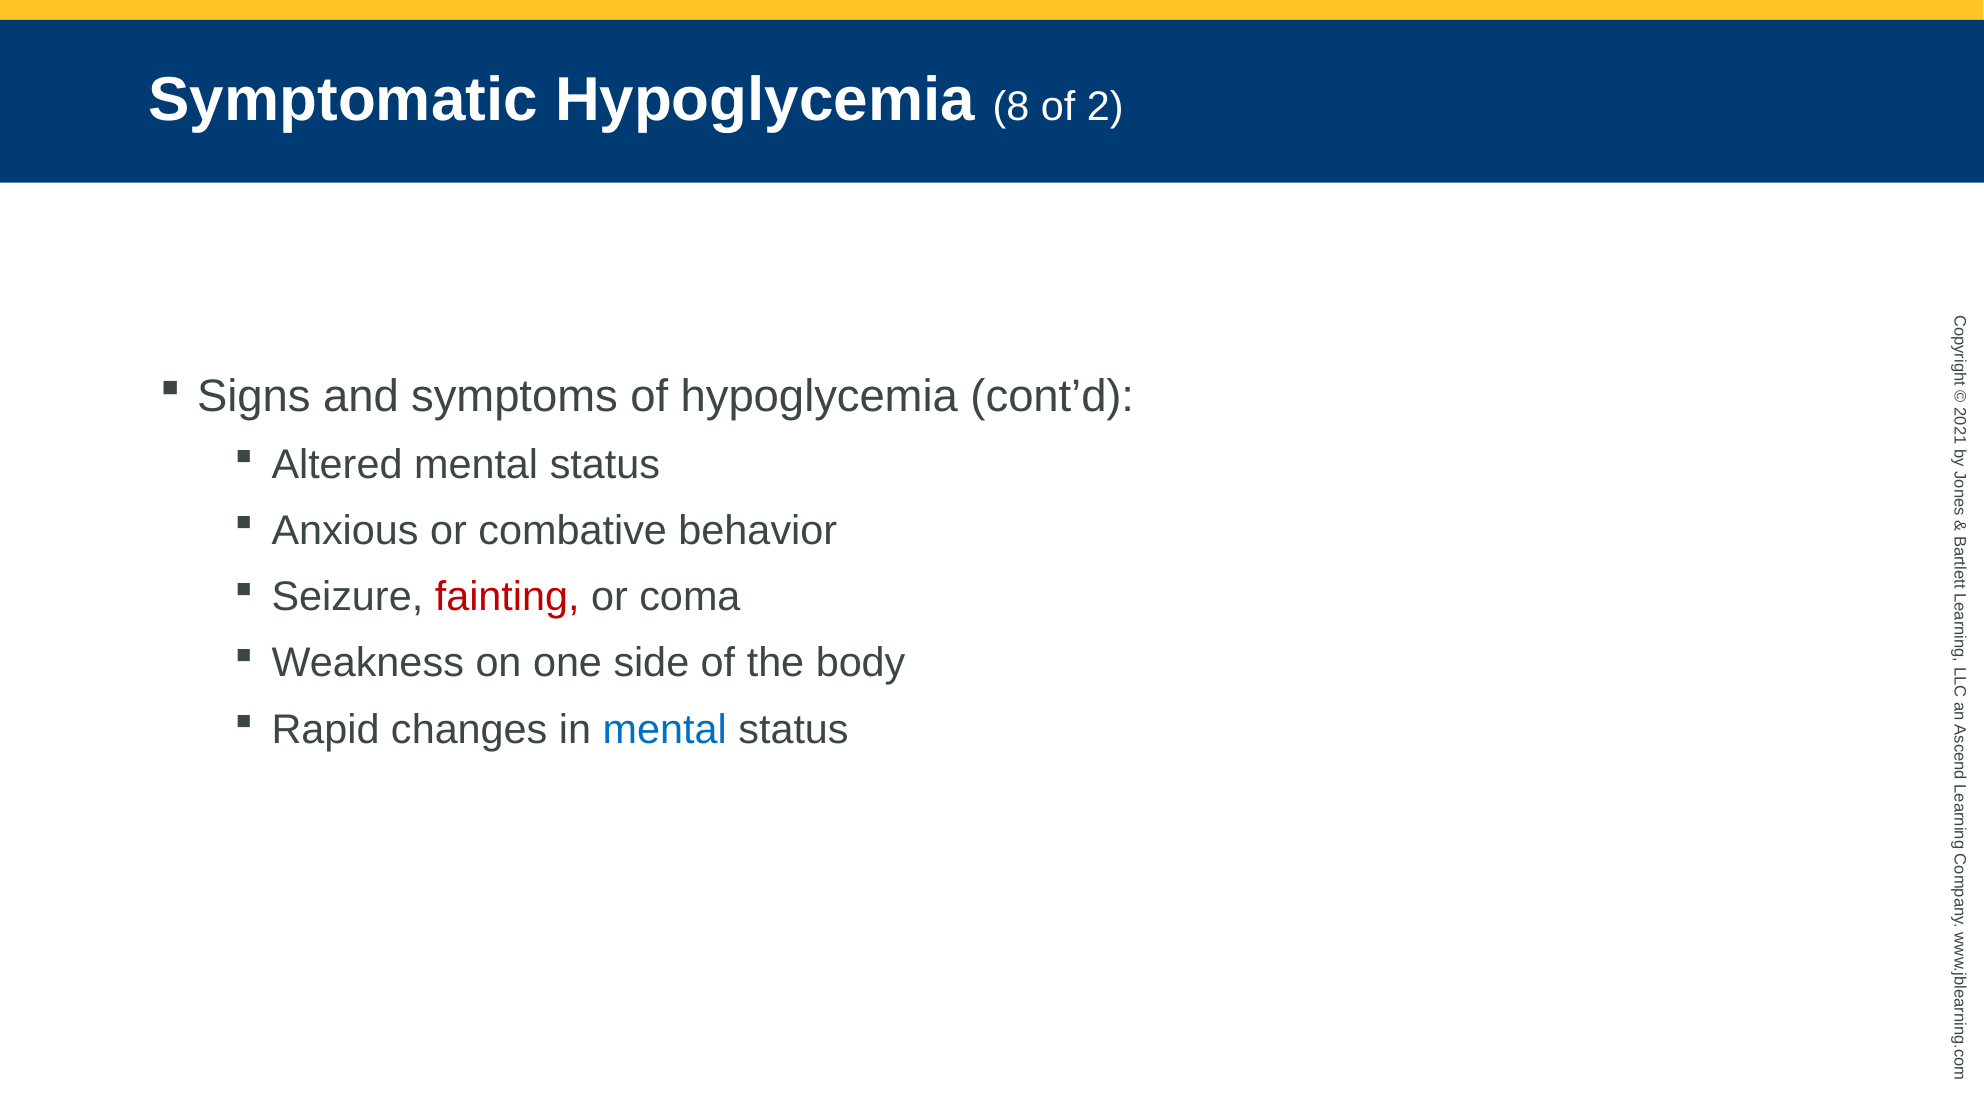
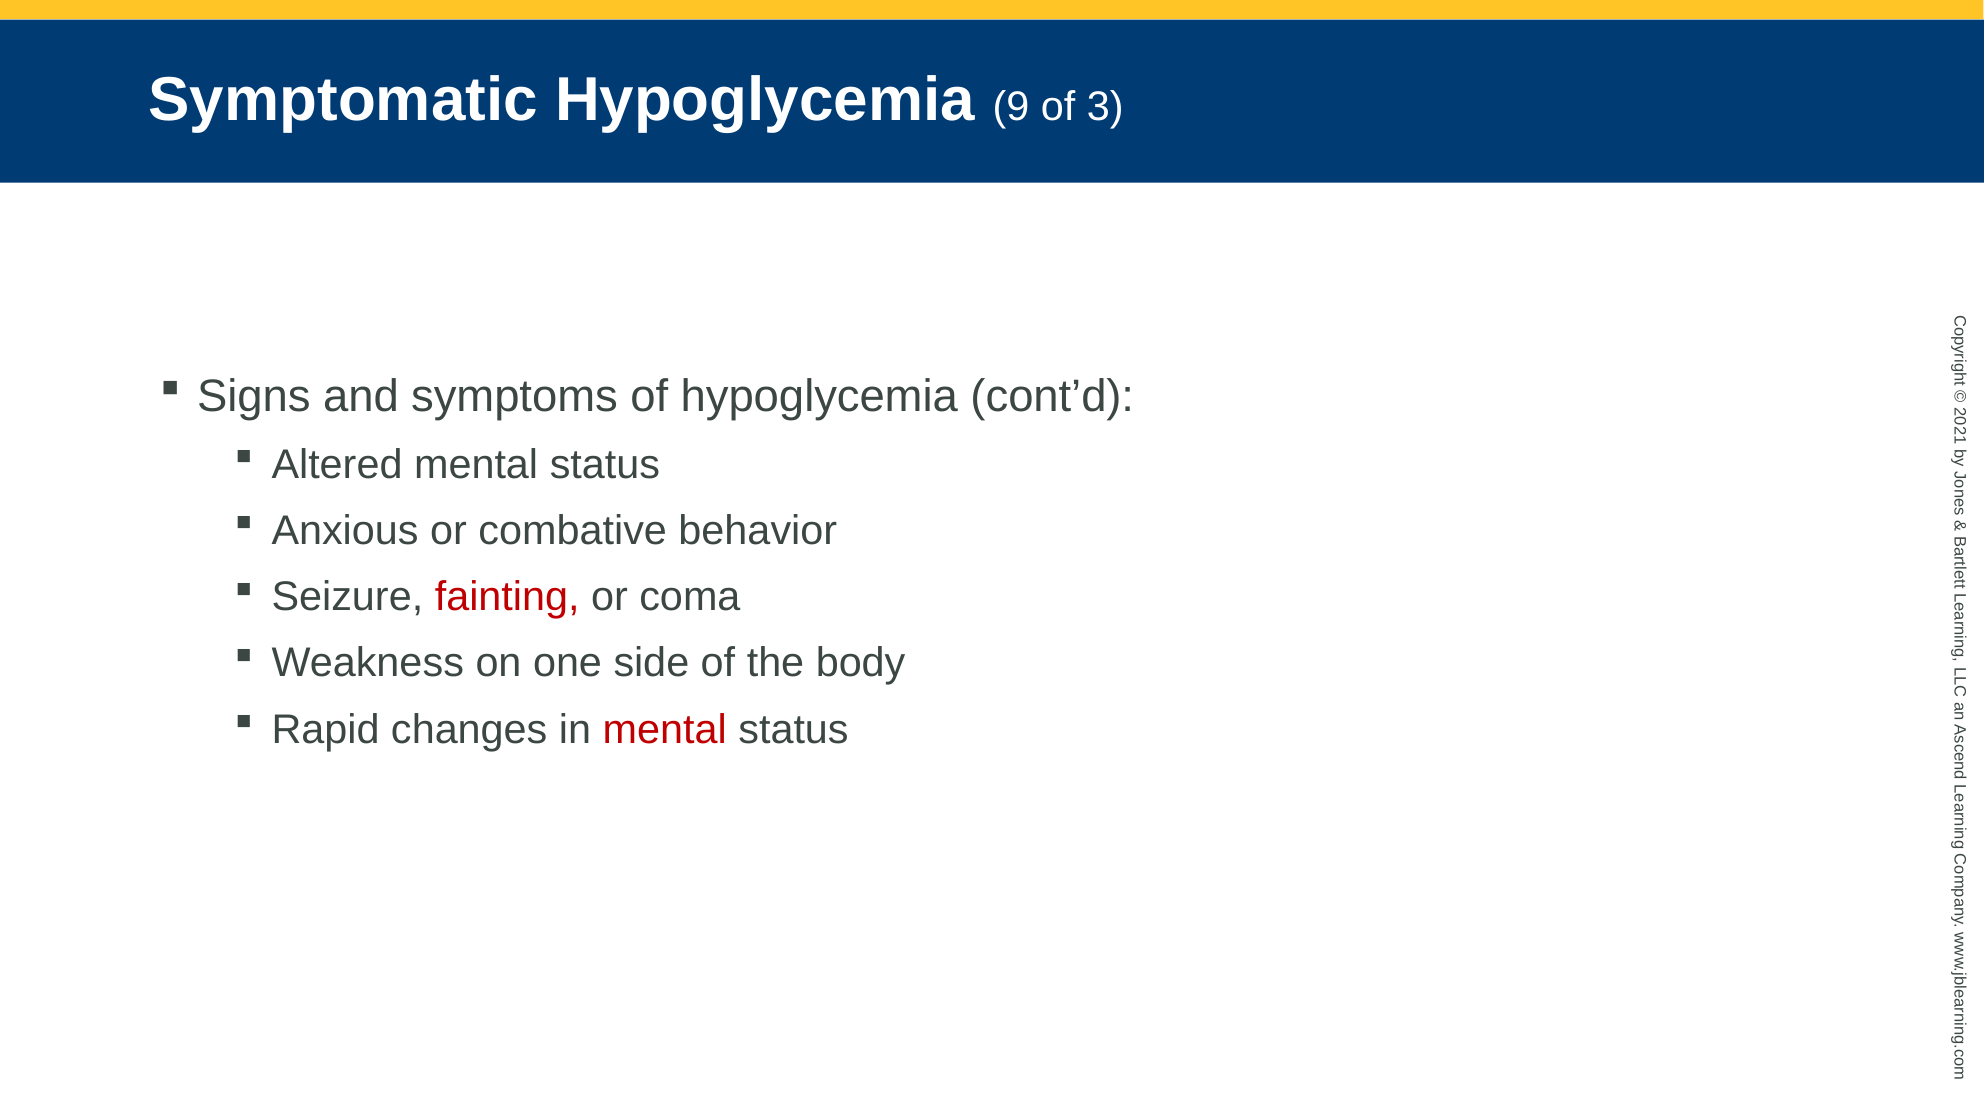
8: 8 -> 9 (1011, 107)
of 2: 2 -> 3 (1105, 107)
mental colour: blue -> red (665, 729)
